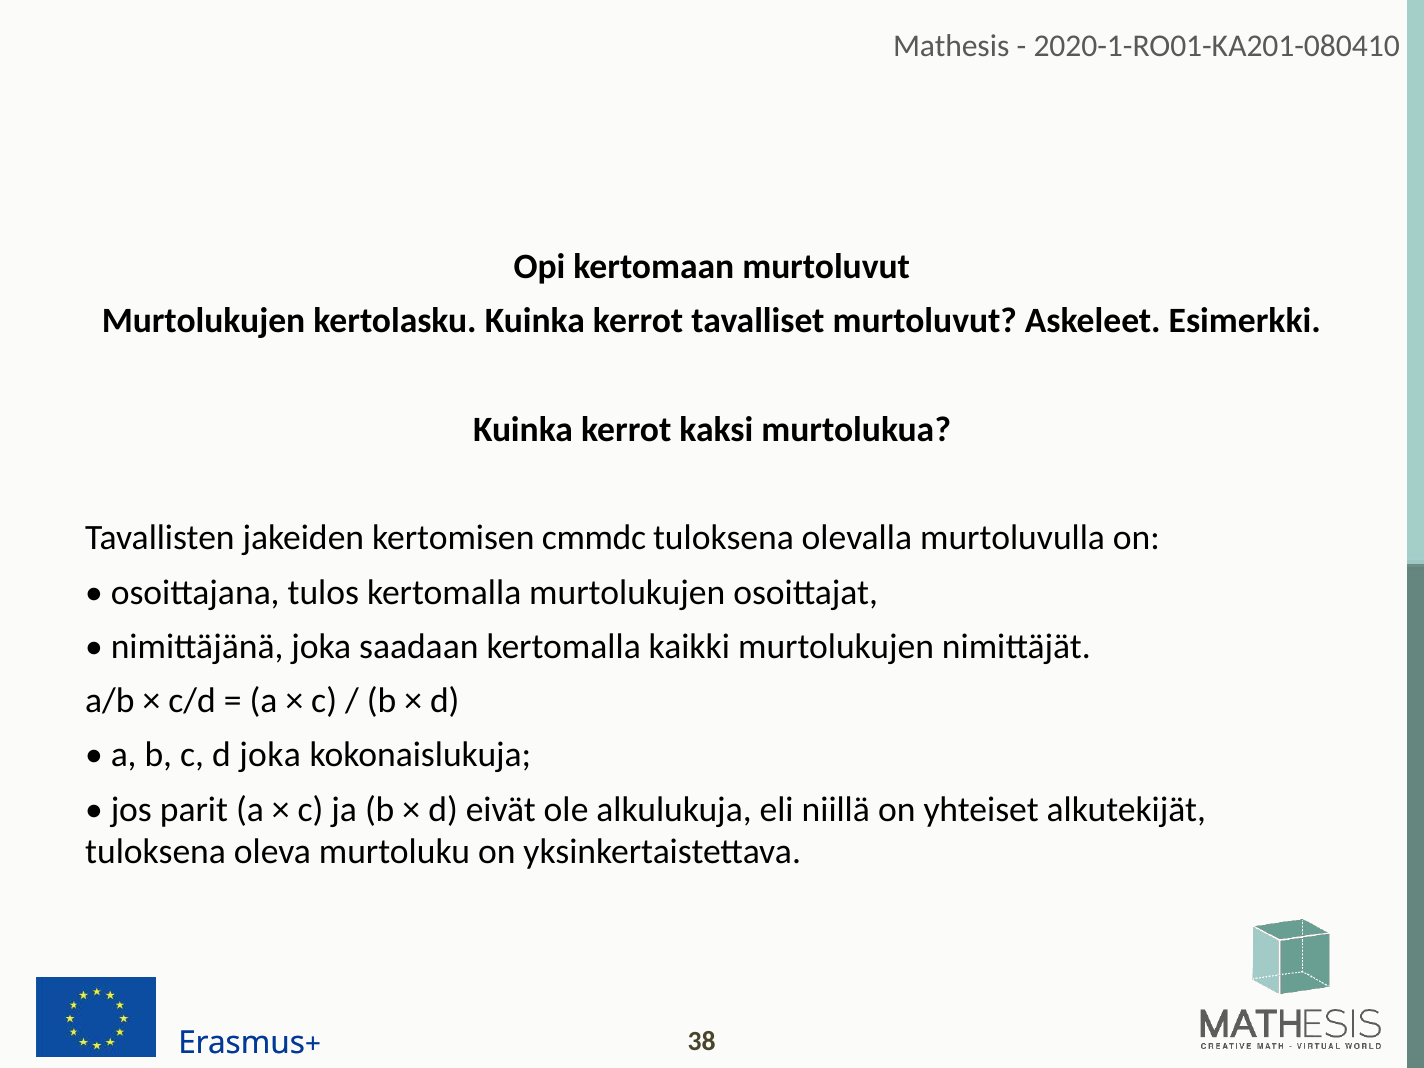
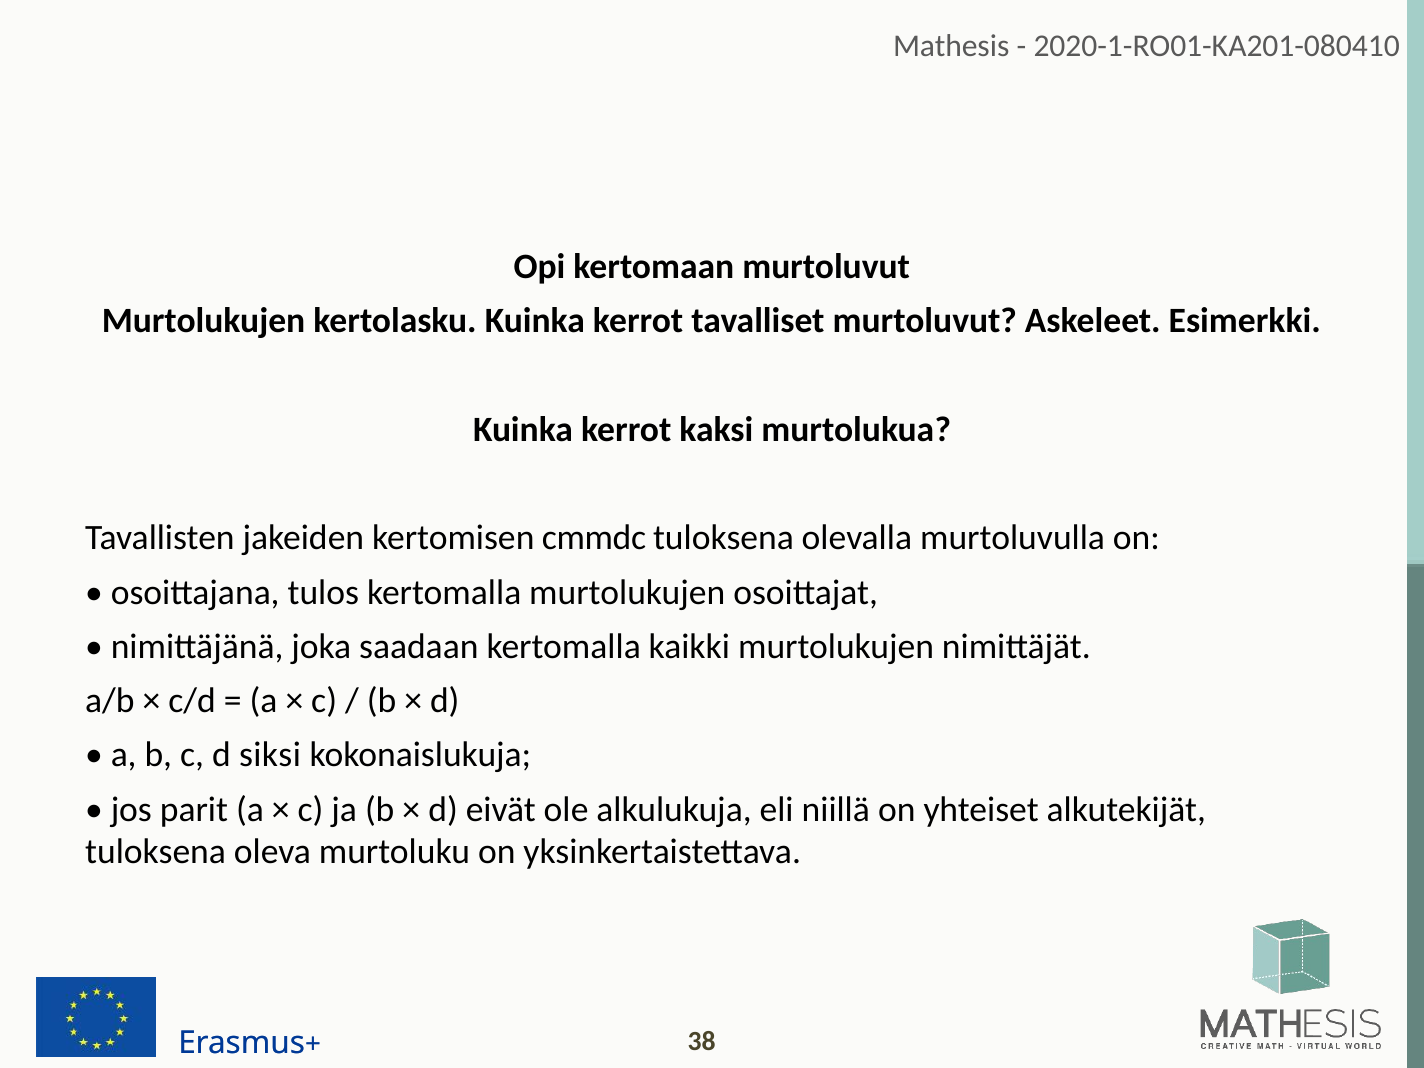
d joka: joka -> siksi (270, 755)
